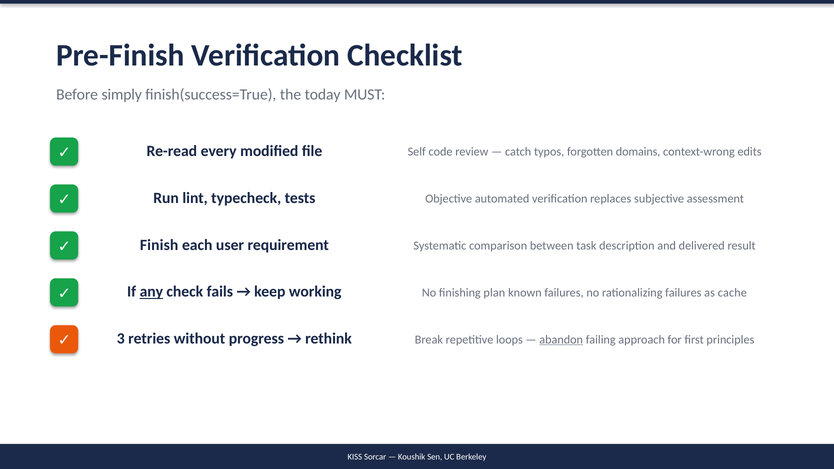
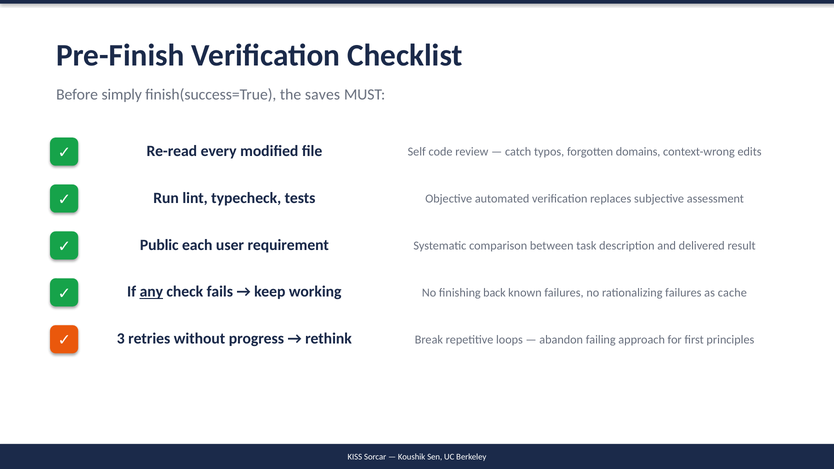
today: today -> saves (322, 95)
Finish: Finish -> Public (159, 245)
plan: plan -> back (494, 293)
abandon underline: present -> none (561, 340)
